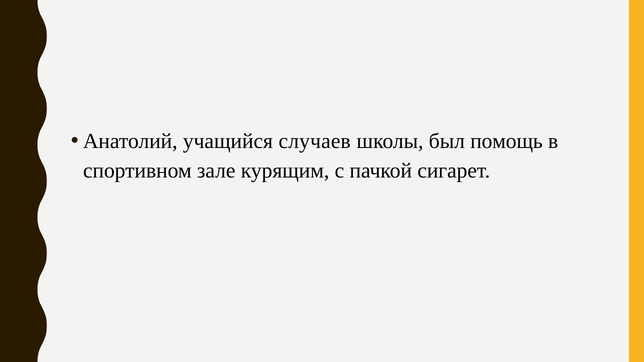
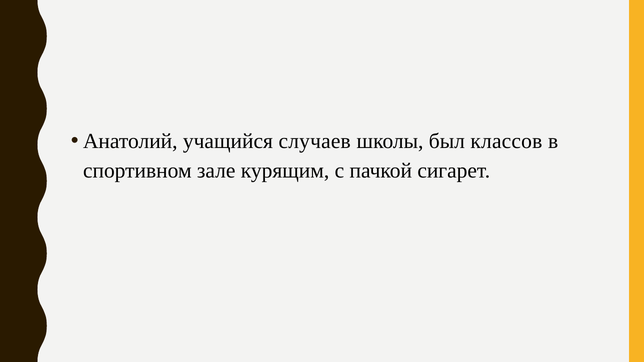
помощь: помощь -> классов (506, 141)
